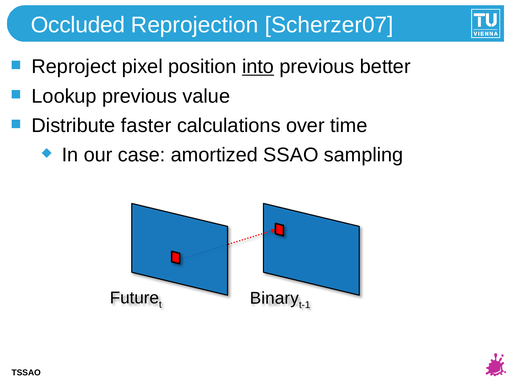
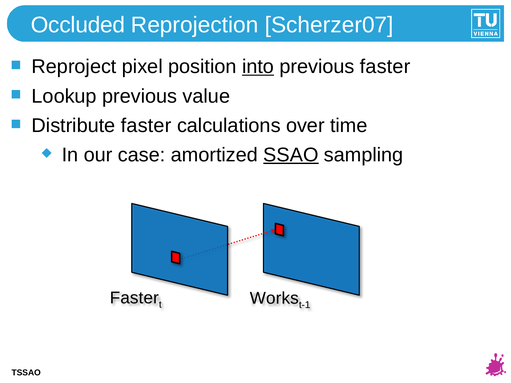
previous better: better -> faster (385, 67)
SSAO underline: none -> present (291, 155)
Future: Future -> Faster (134, 298)
Binary: Binary -> Works (274, 299)
